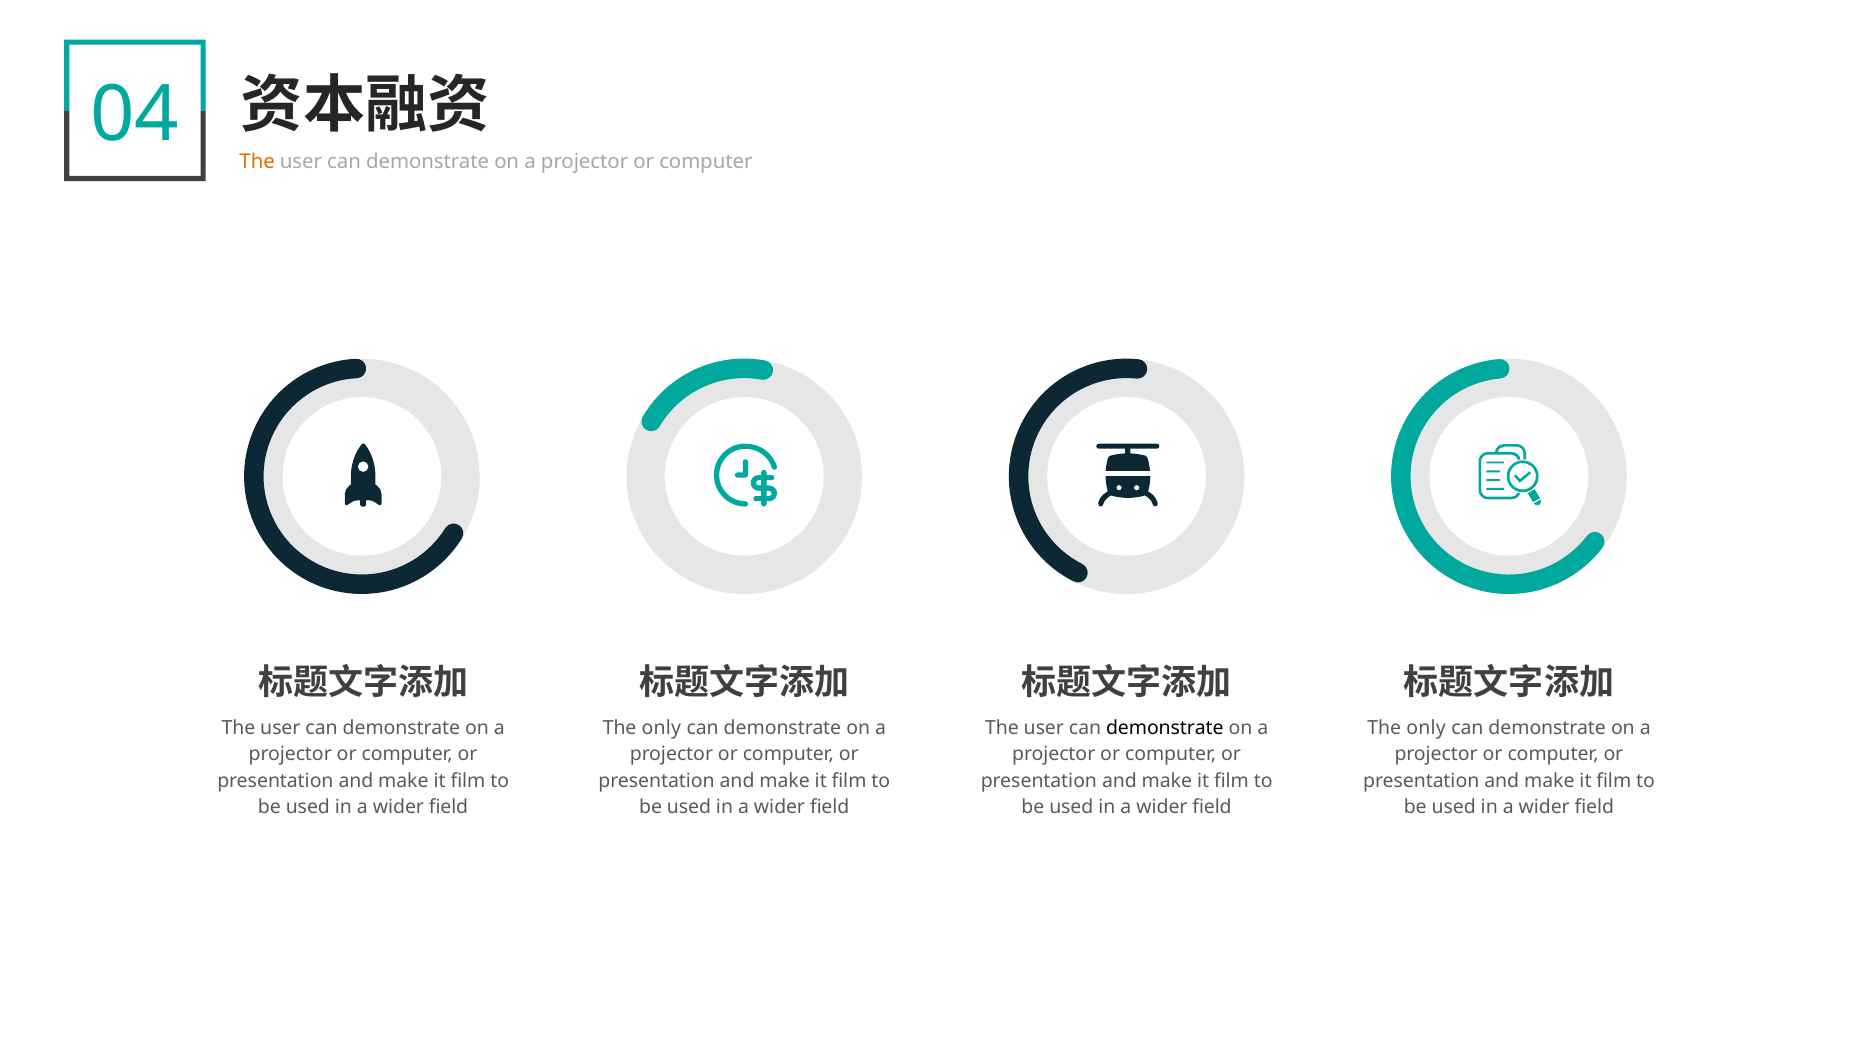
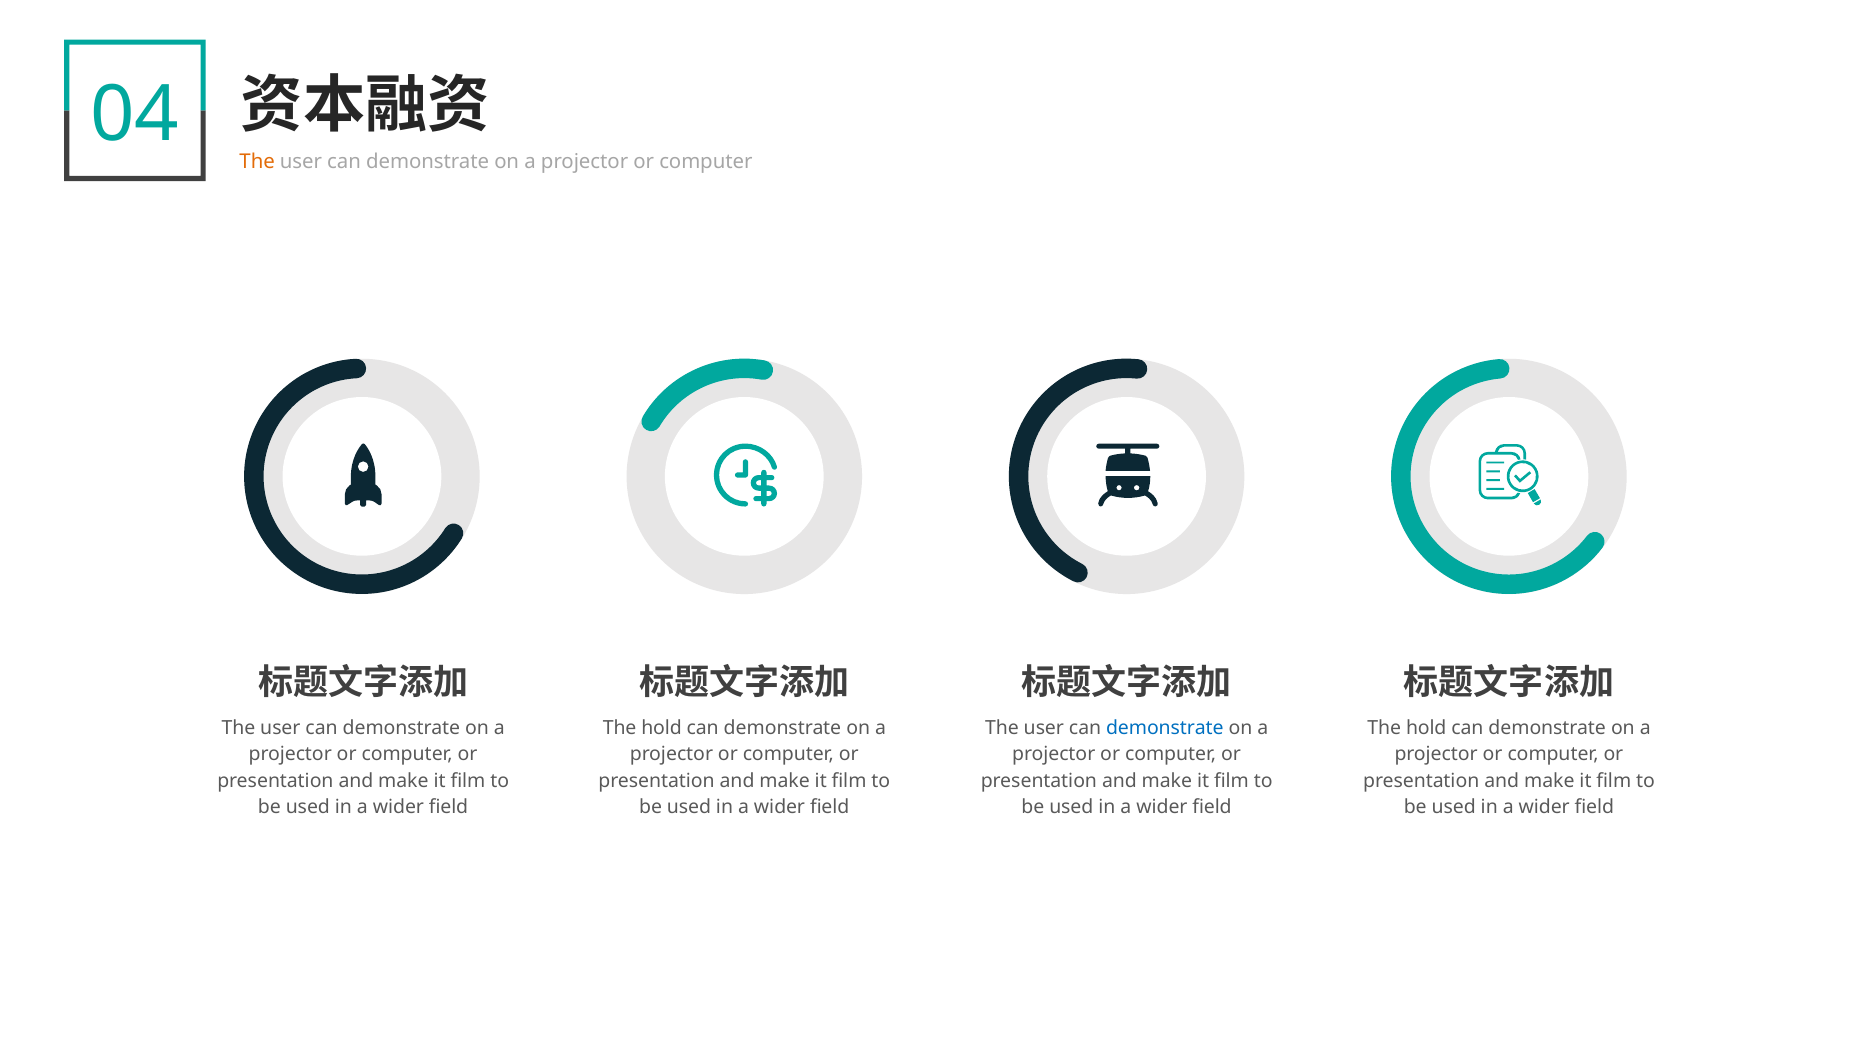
only: only -> hold (662, 728)
demonstrate colour: black -> blue (1165, 728)
only: only -> hold (1426, 728)
